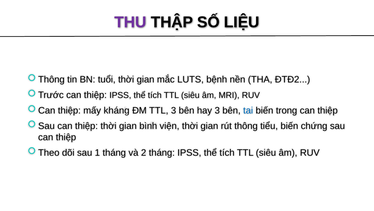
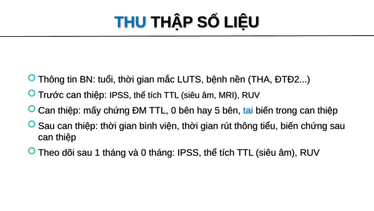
THU colour: purple -> blue (130, 22)
mấy kháng: kháng -> chứng (117, 110)
TTL 3: 3 -> 0 (174, 110)
hay 3: 3 -> 5 (217, 110)
và 2: 2 -> 0 (144, 152)
